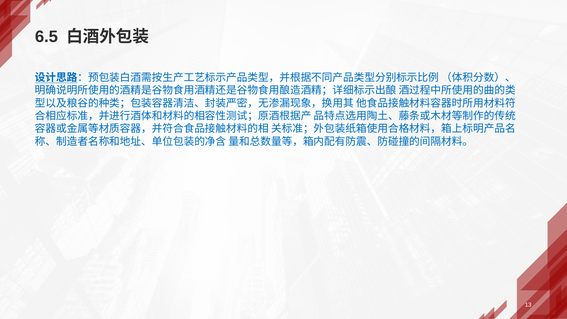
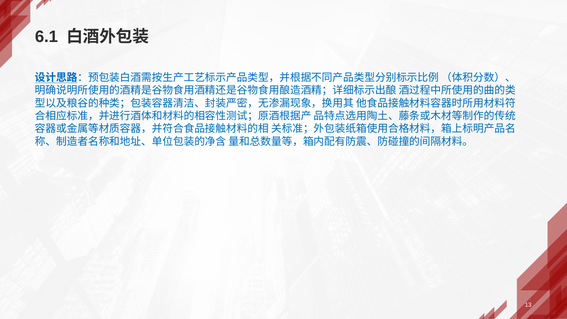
6.5: 6.5 -> 6.1 (46, 37)
